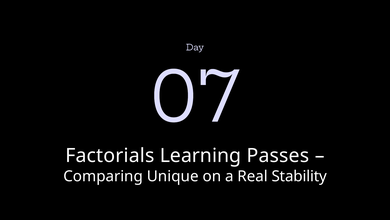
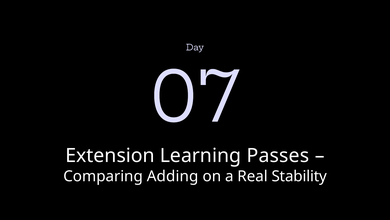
Factorials: Factorials -> Extension (110, 155)
Unique: Unique -> Adding (173, 176)
